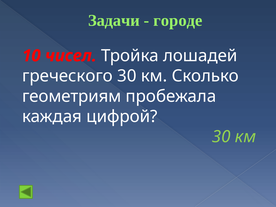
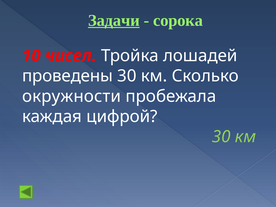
Задачи underline: none -> present (114, 20)
городе: городе -> сорока (178, 20)
греческого: греческого -> проведены (68, 76)
геометриям: геометриям -> окружности (72, 96)
